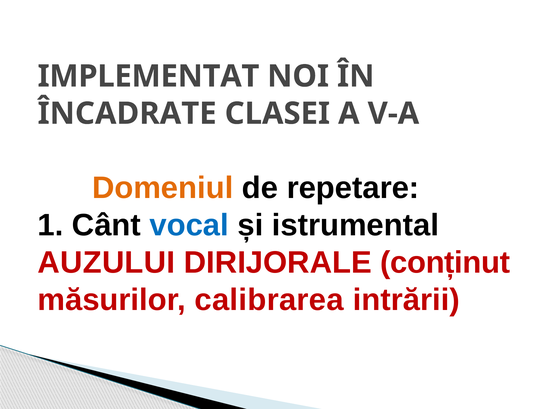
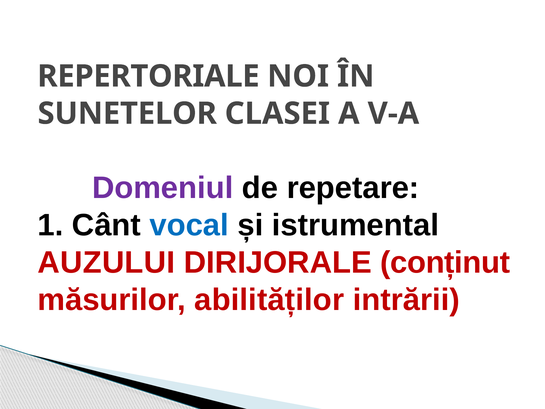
IMPLEMENTAT: IMPLEMENTAT -> REPERTORIALE (148, 76)
ÎNCADRATE: ÎNCADRATE -> SUNETELOR (127, 113)
Domeniul colour: orange -> purple (163, 188)
calibrarea: calibrarea -> abilităților (269, 300)
